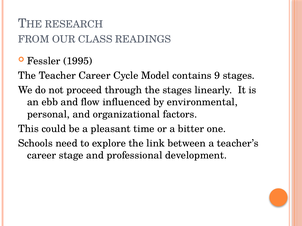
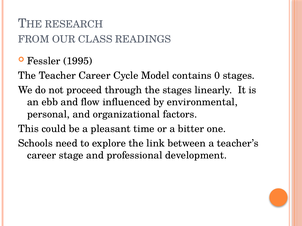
9: 9 -> 0 (217, 76)
